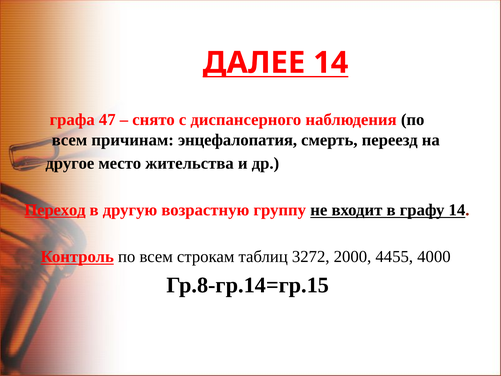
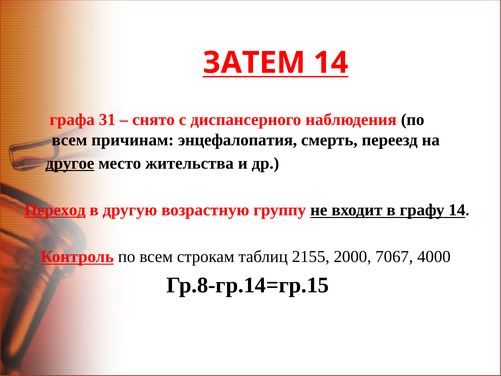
ДАЛЕЕ: ДАЛЕЕ -> ЗАТЕМ (254, 63)
47: 47 -> 31 (107, 120)
другое underline: none -> present (70, 163)
3272: 3272 -> 2155 (311, 257)
4455: 4455 -> 7067 (394, 257)
